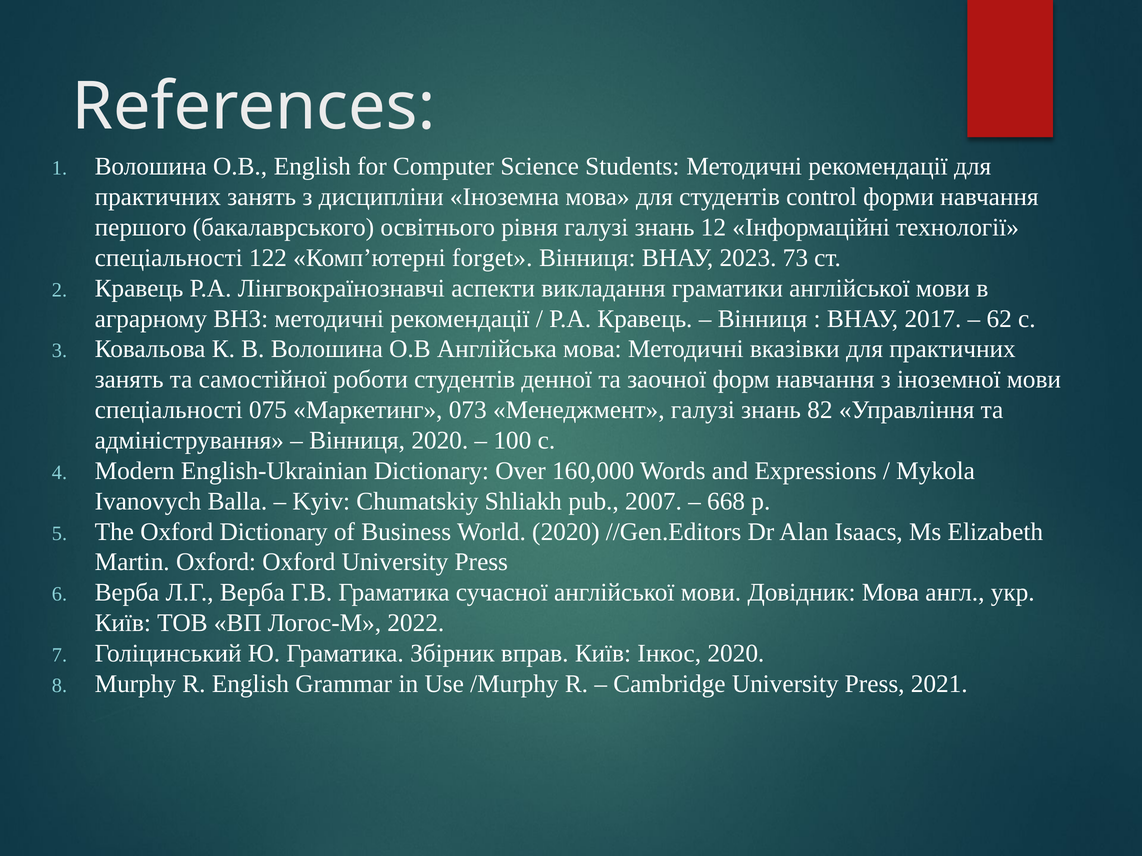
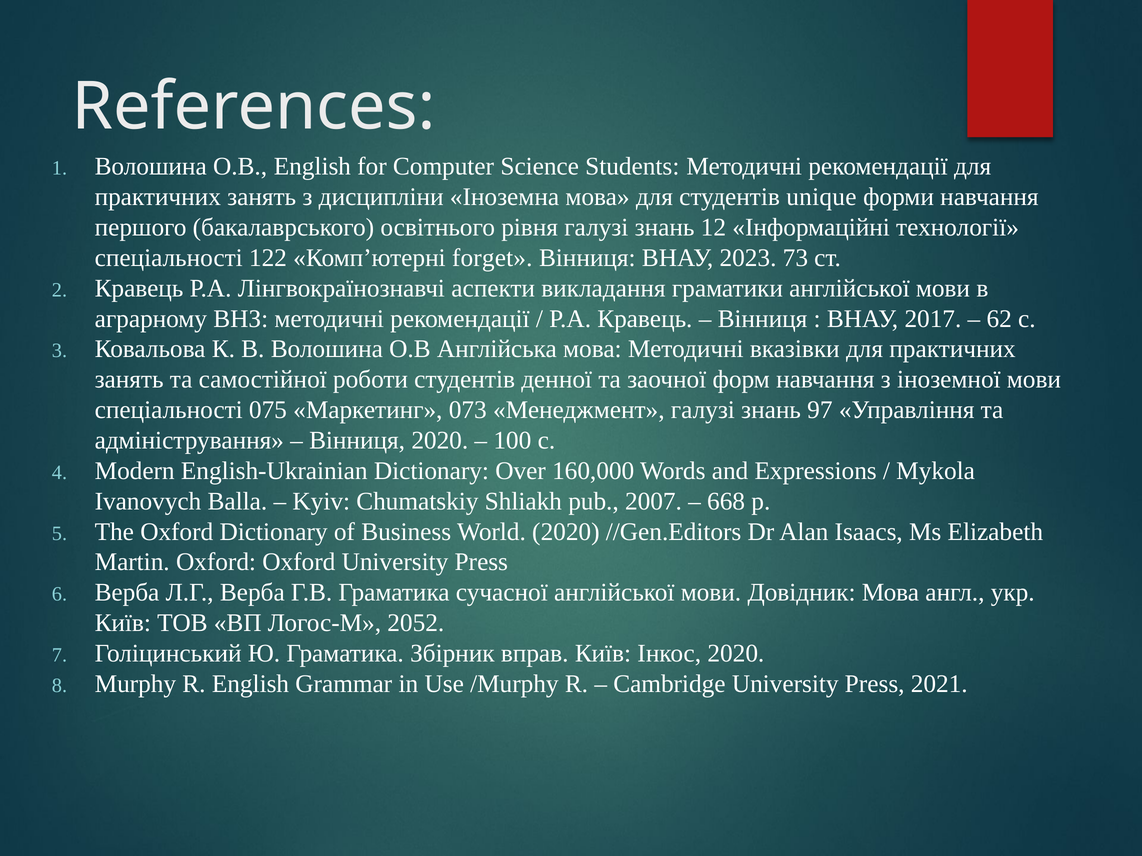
control: control -> unique (821, 197)
82: 82 -> 97 (820, 410)
2022: 2022 -> 2052 (416, 623)
